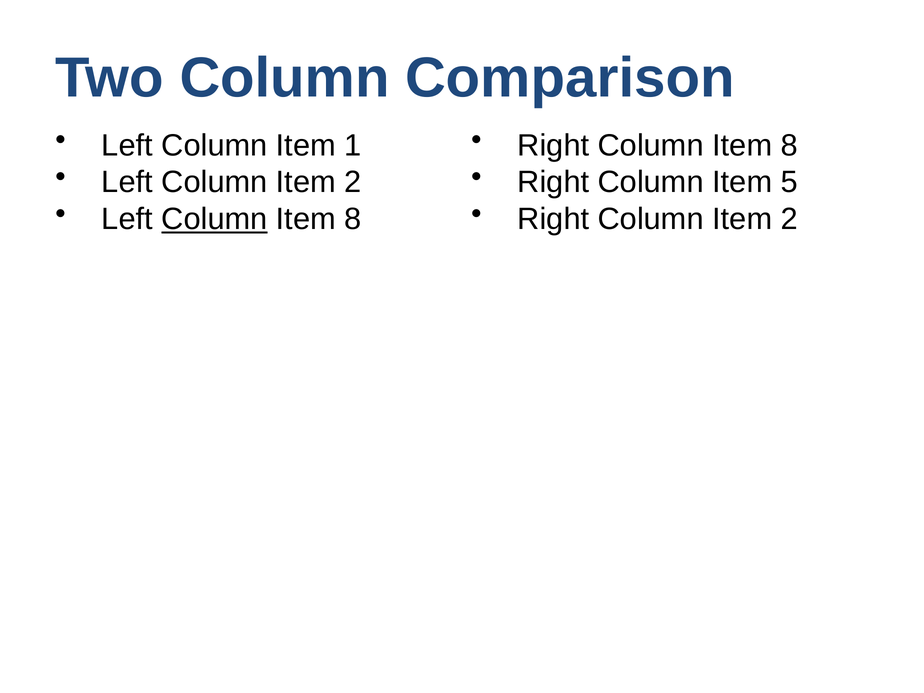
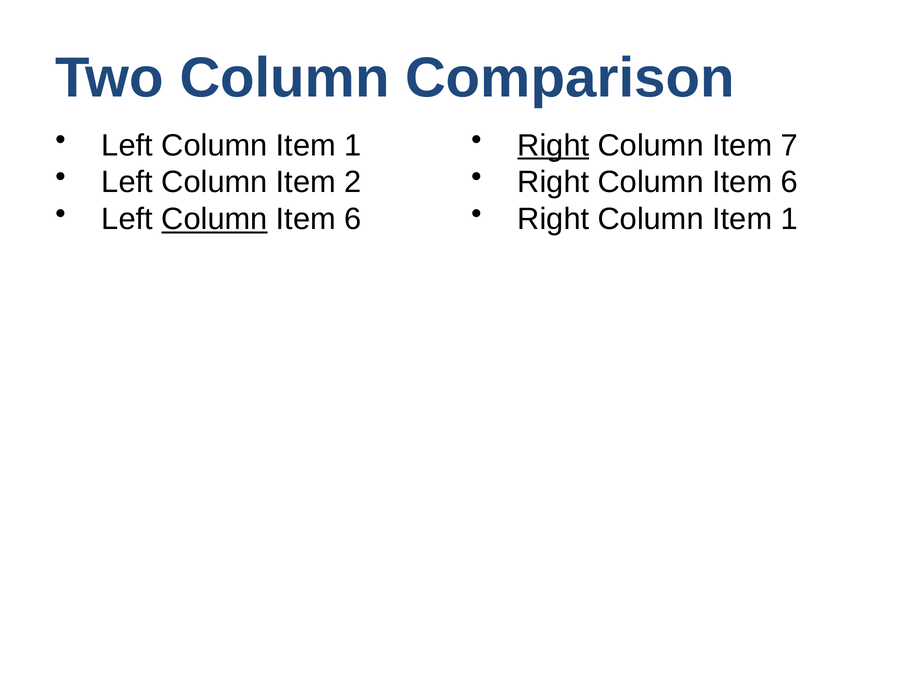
Right underline: none -> present (553, 145)
8: 8 -> 7 (789, 145)
Right Column Item 5: 5 -> 6 (789, 182)
8: 8 -> 6 (353, 219)
Right Column Item 2: 2 -> 1 (789, 219)
